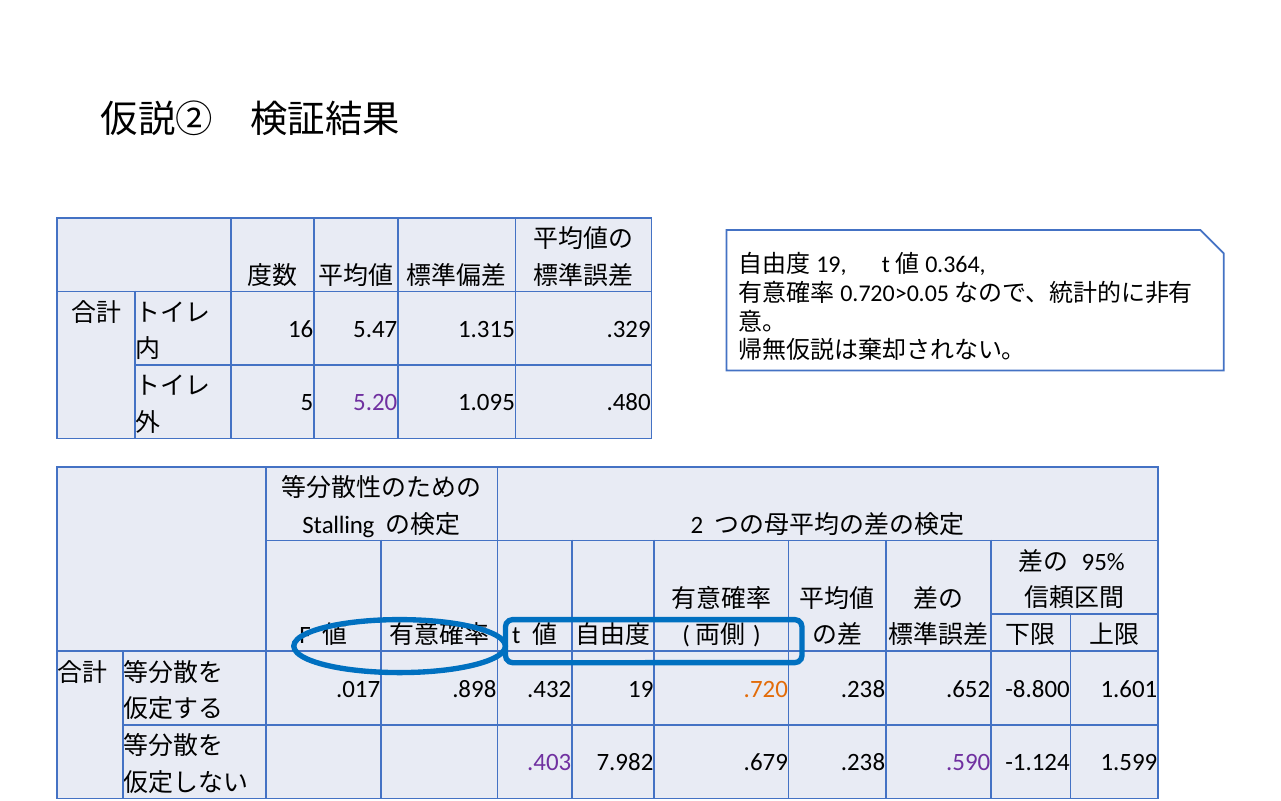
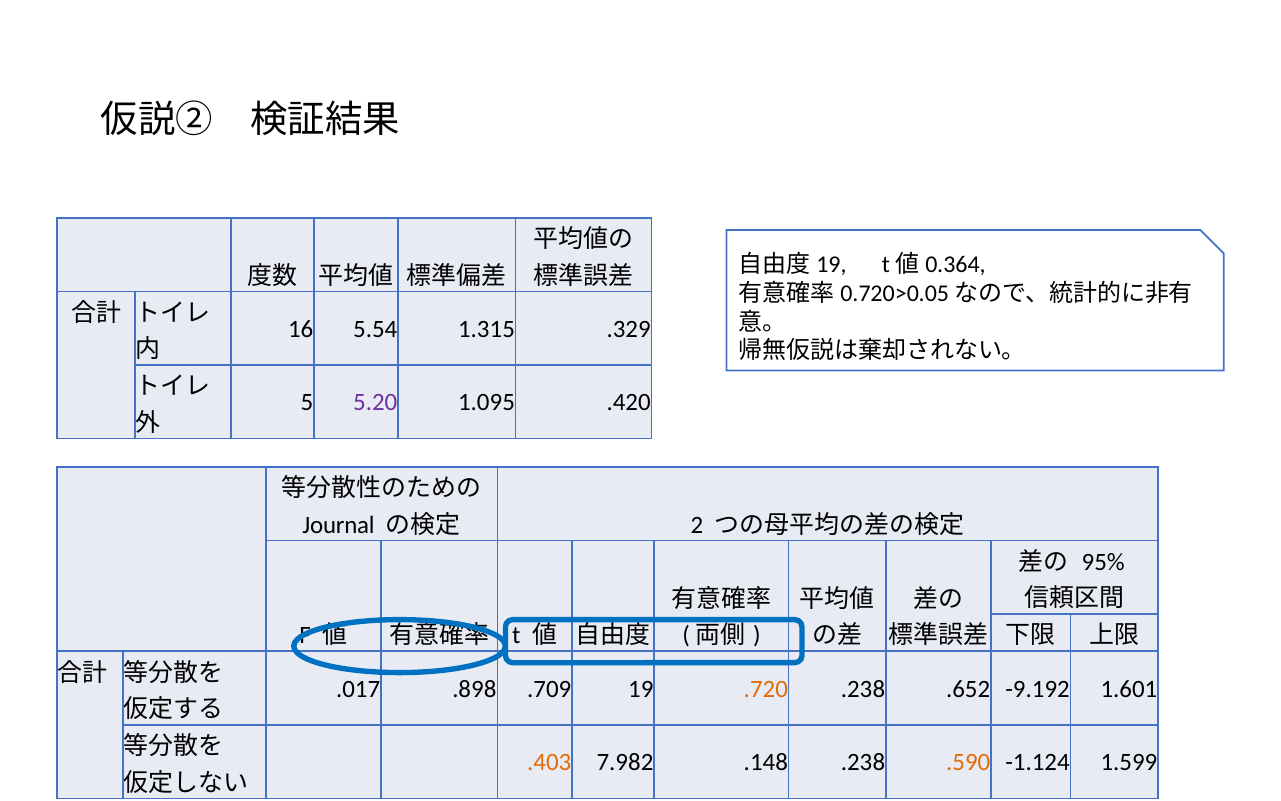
5.47: 5.47 -> 5.54 (375, 329)
.480: .480 -> .420 (629, 402)
Stalling: Stalling -> Journal (338, 525)
.432: .432 -> .709 (549, 688)
-8.800: -8.800 -> -9.192 (1038, 688)
.403 colour: purple -> orange (549, 762)
.679: .679 -> .148 (766, 762)
.590 colour: purple -> orange (968, 762)
